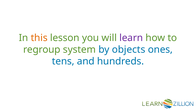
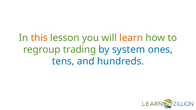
learn colour: purple -> orange (131, 38)
system: system -> trading (79, 50)
objects: objects -> system (129, 50)
